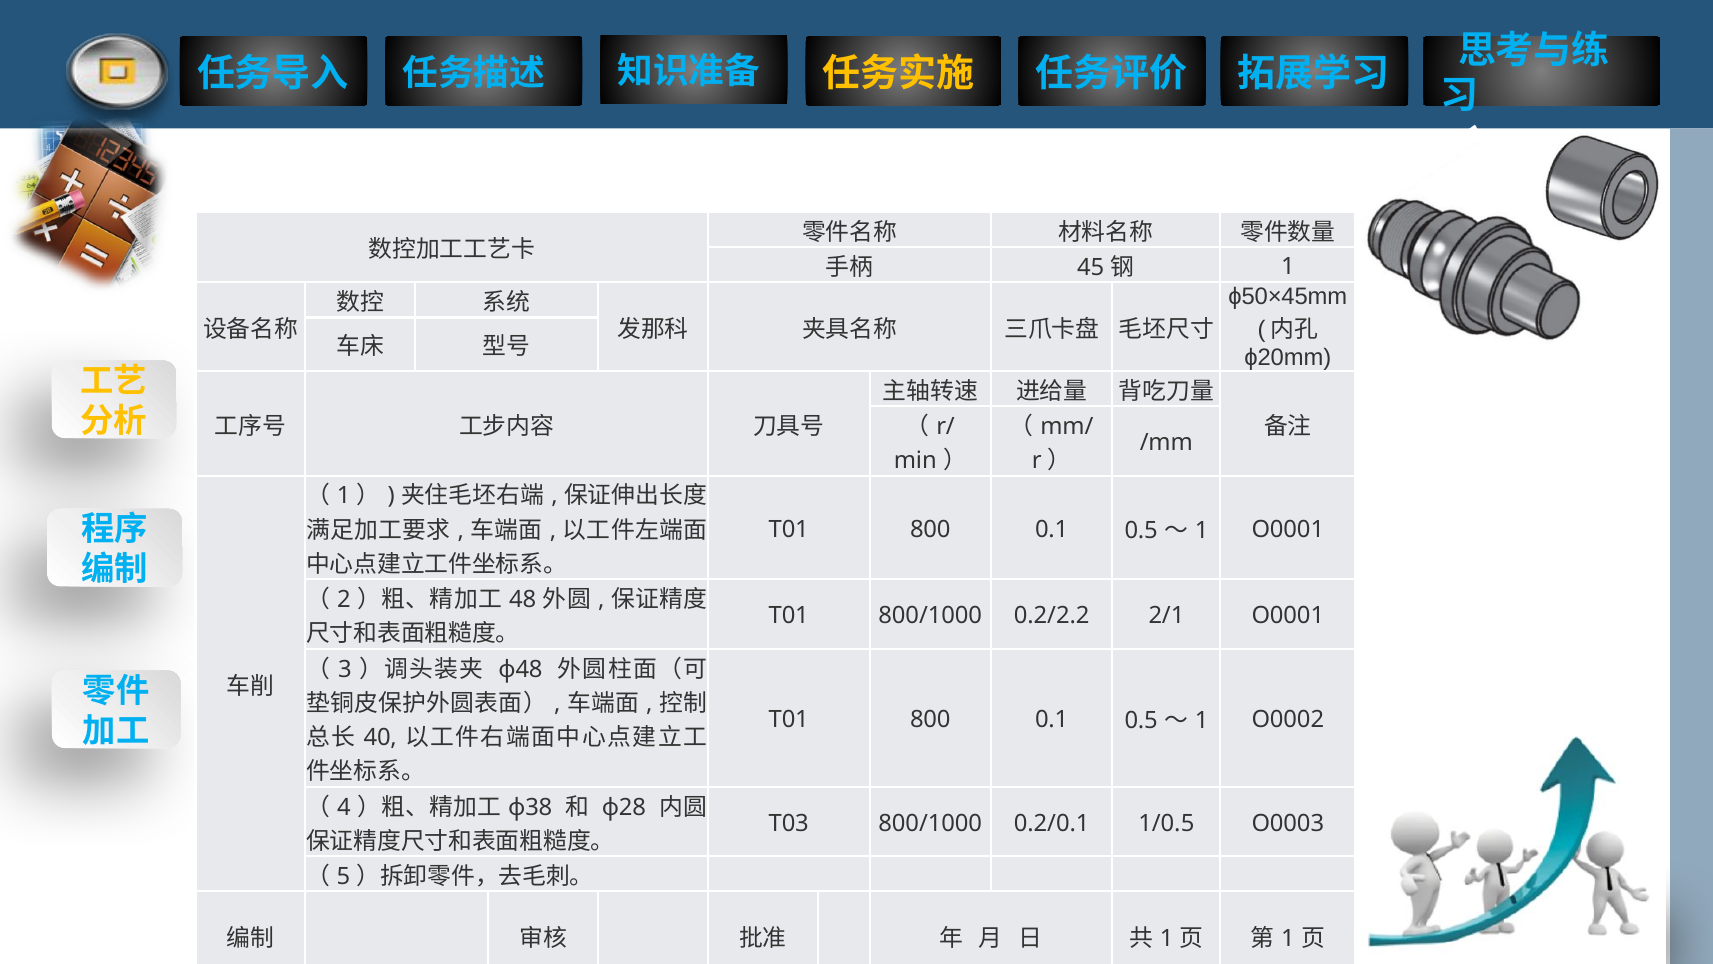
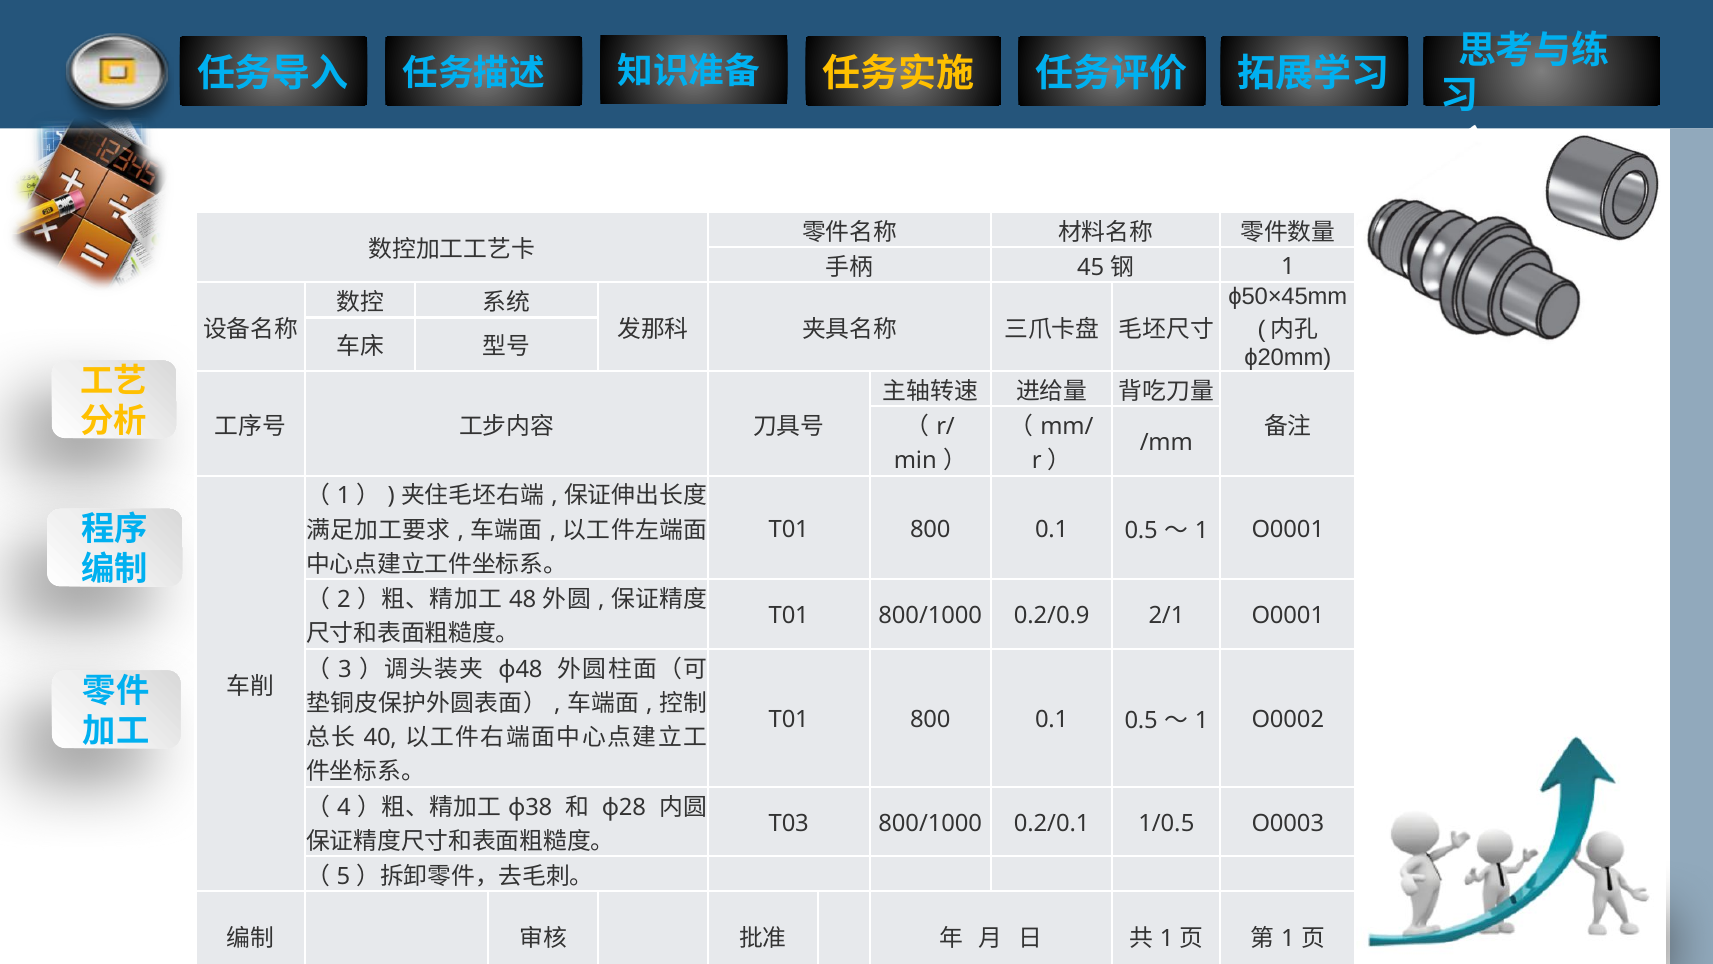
0.2/2.2: 0.2/2.2 -> 0.2/0.9 (1052, 616)
